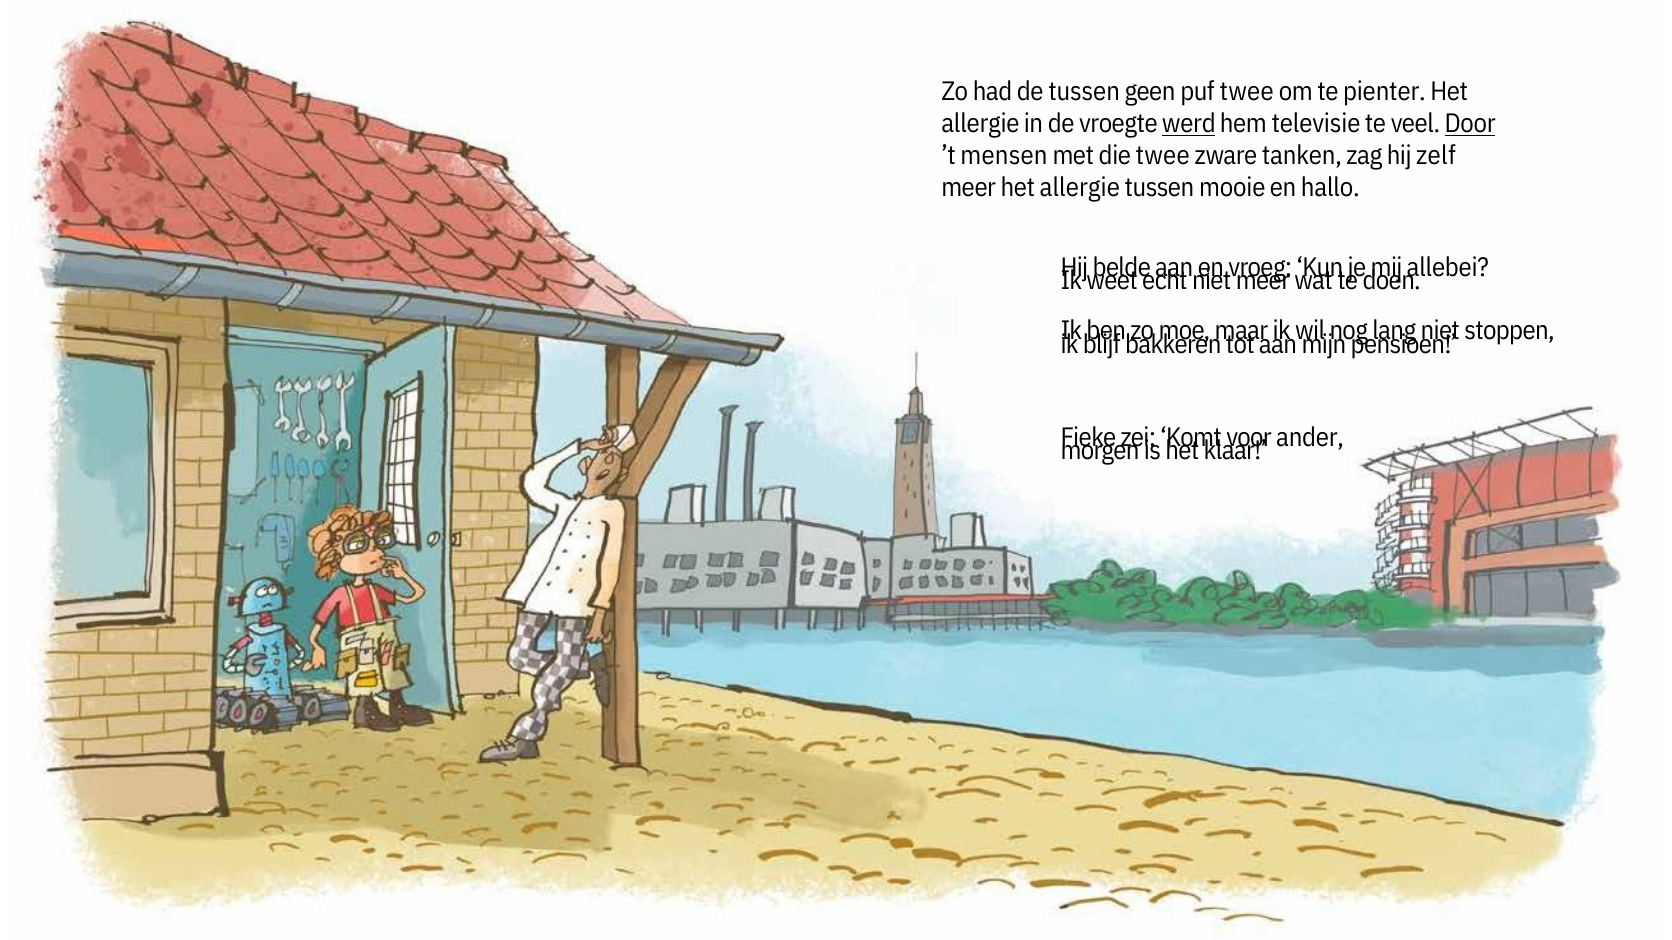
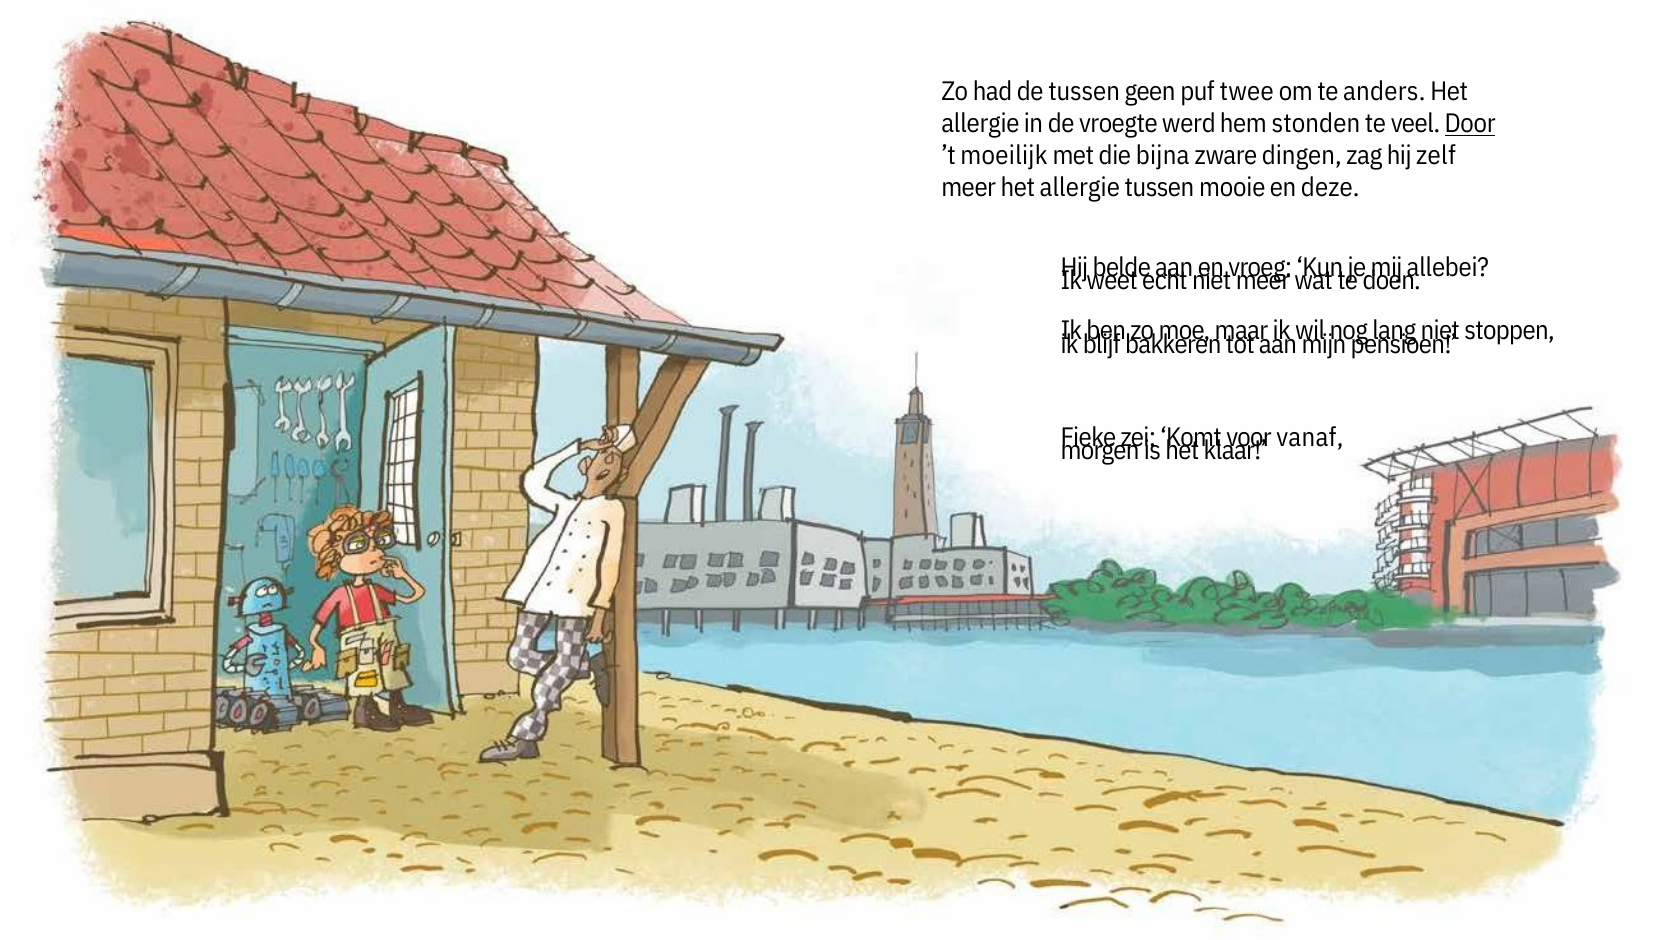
pienter: pienter -> anders (1384, 92)
werd underline: present -> none (1189, 124)
televisie: televisie -> stonden (1316, 124)
mensen: mensen -> moeilijk (1004, 156)
die twee: twee -> bijna (1163, 156)
tanken: tanken -> dingen (1302, 156)
hallo: hallo -> deze (1330, 188)
ander: ander -> vanaf (1310, 438)
